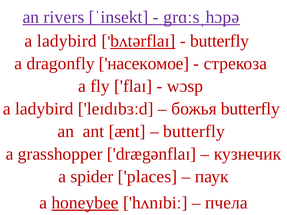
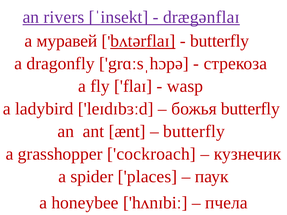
grɑːsˌhɔpə: grɑːsˌhɔpə -> drægənflaɪ (201, 17)
a ladybird: ladybird -> муравей (67, 41)
насекомое: насекомое -> grɑːsˌhɔpə (144, 64)
wɔsp: wɔsp -> wasp (185, 86)
drægənflaɪ: drægənflaɪ -> cockroach (151, 154)
honeybee underline: present -> none (85, 203)
